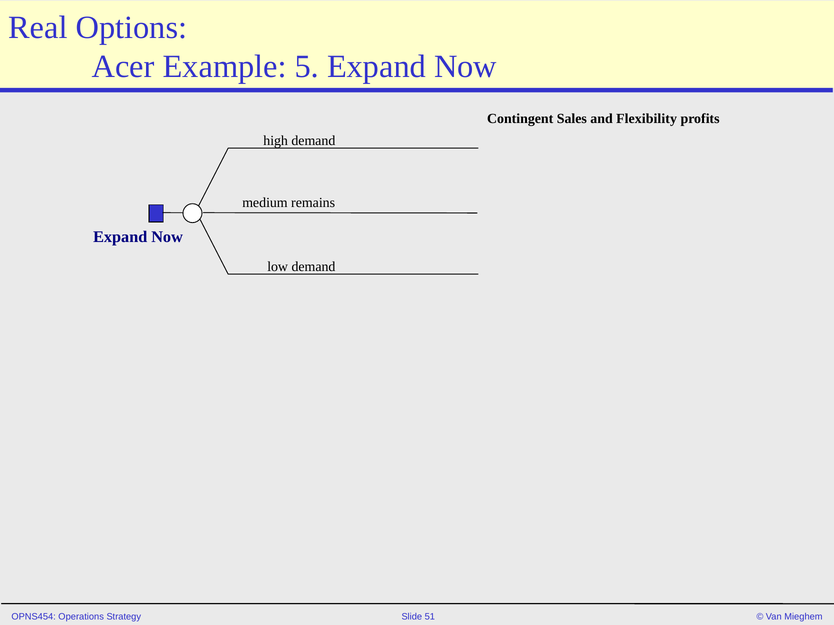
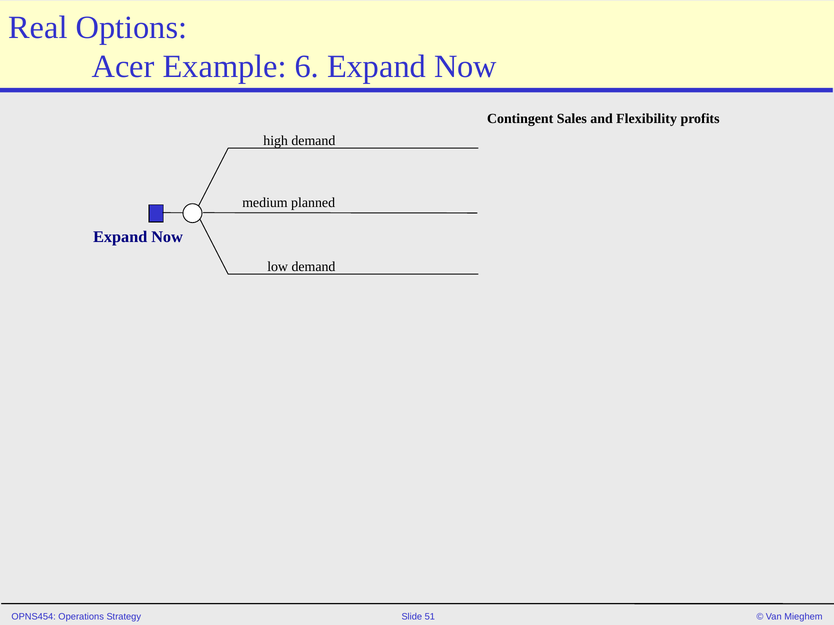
5: 5 -> 6 (307, 66)
remains: remains -> planned (313, 203)
